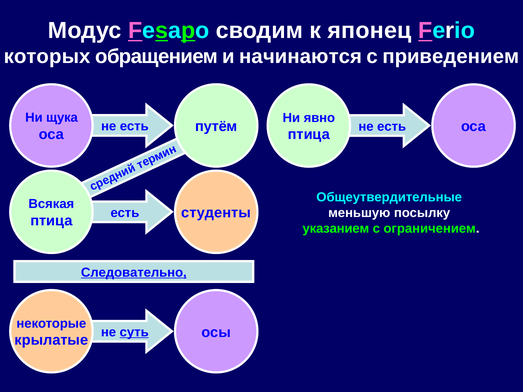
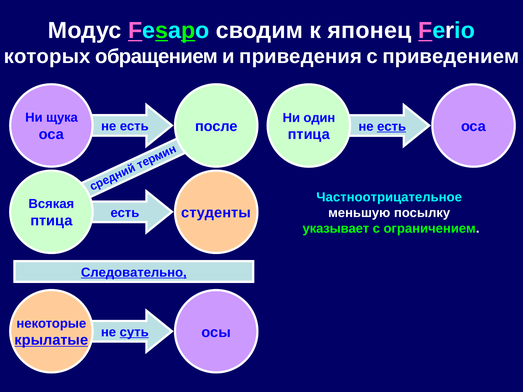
начинаются: начинаются -> приведения (301, 56)
явно: явно -> один (319, 118)
путём: путём -> после (216, 127)
есть underline: none -> present (392, 126)
Общеутвердительные: Общеутвердительные -> Частноотрицательное (389, 197)
указанием: указанием -> указывает (336, 229)
крылатые underline: none -> present (51, 340)
